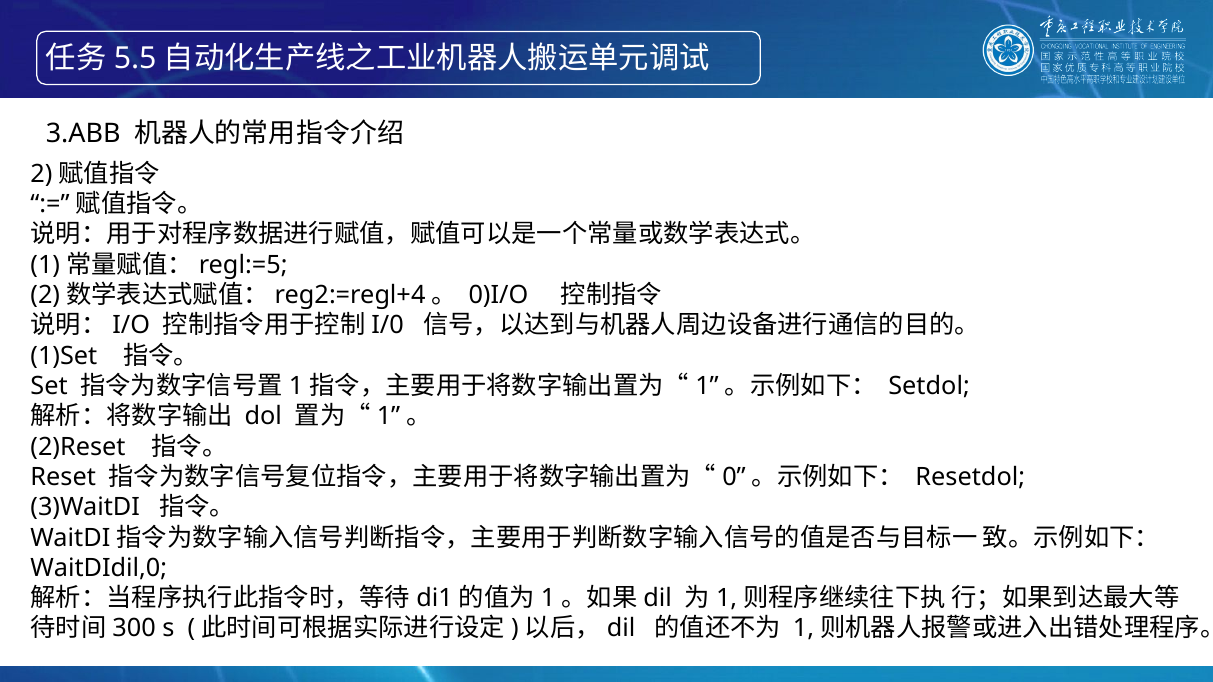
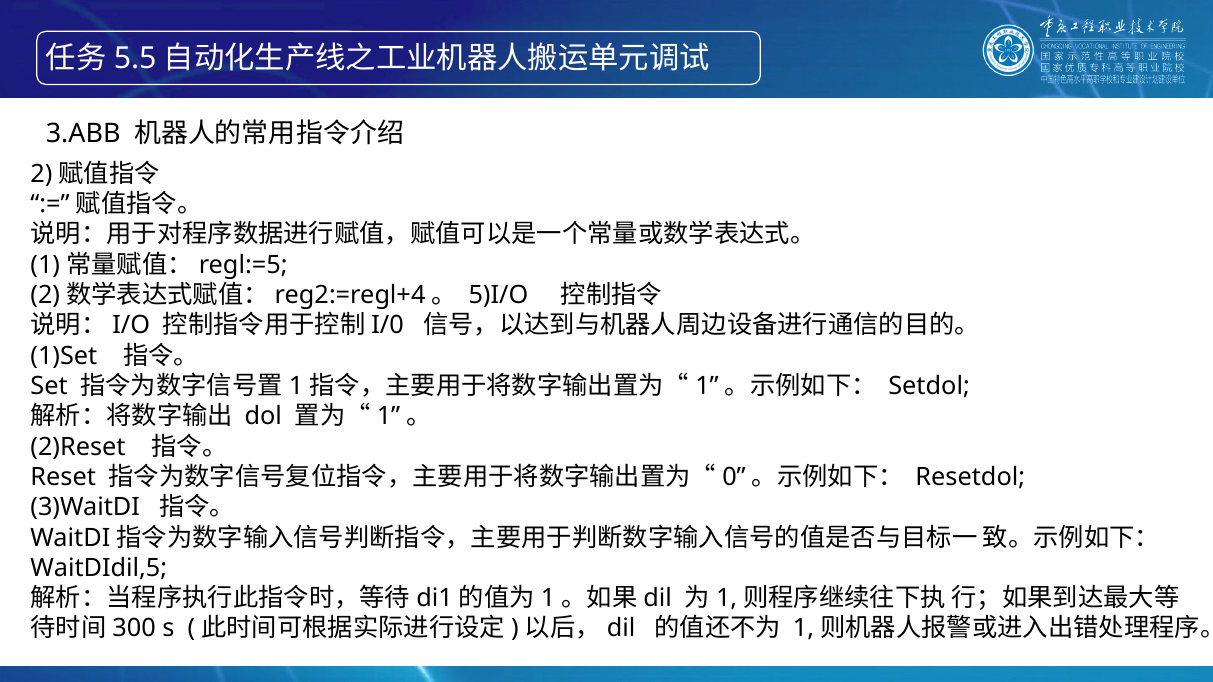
0)I/O: 0)I/O -> 5)I/O (498, 295)
WaitDIdil,0: WaitDIdil,0 -> WaitDIdil,5 (99, 568)
